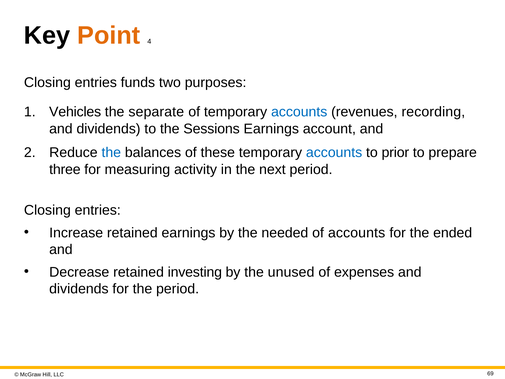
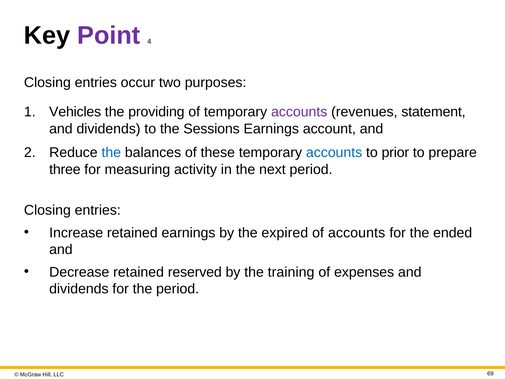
Point colour: orange -> purple (109, 35)
funds: funds -> occur (138, 82)
separate: separate -> providing (156, 112)
accounts colour: blue -> purple (299, 112)
recording: recording -> statement (433, 112)
needed: needed -> expired (285, 233)
investing: investing -> reserved (195, 272)
unused: unused -> training (291, 272)
